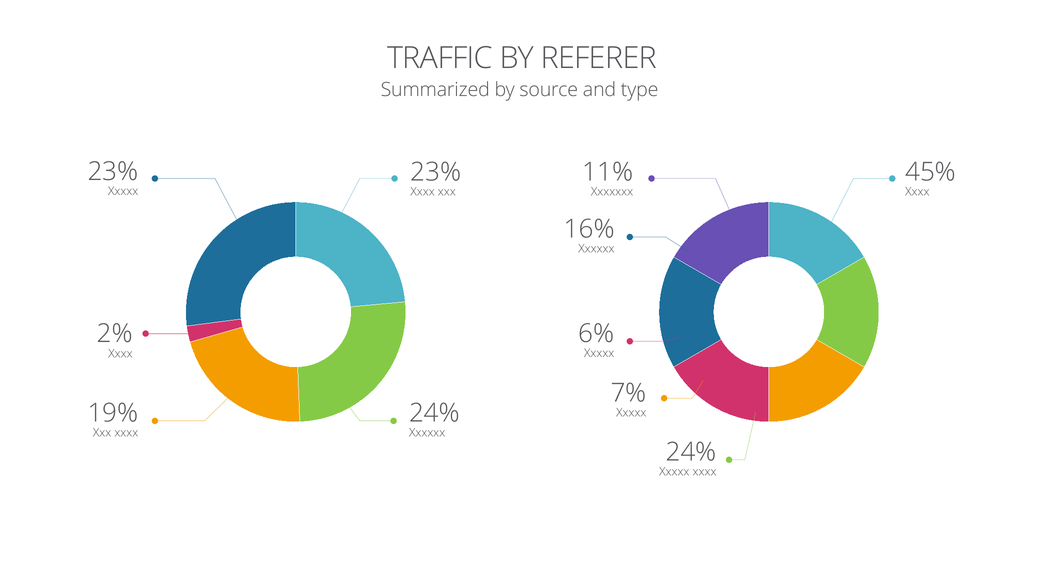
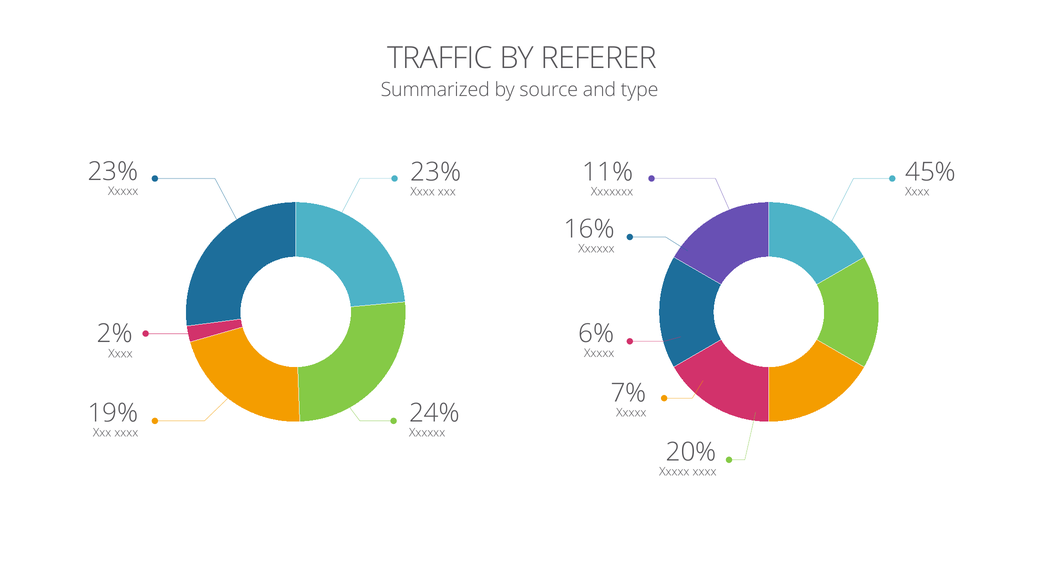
24%: 24% -> 20% (691, 452)
